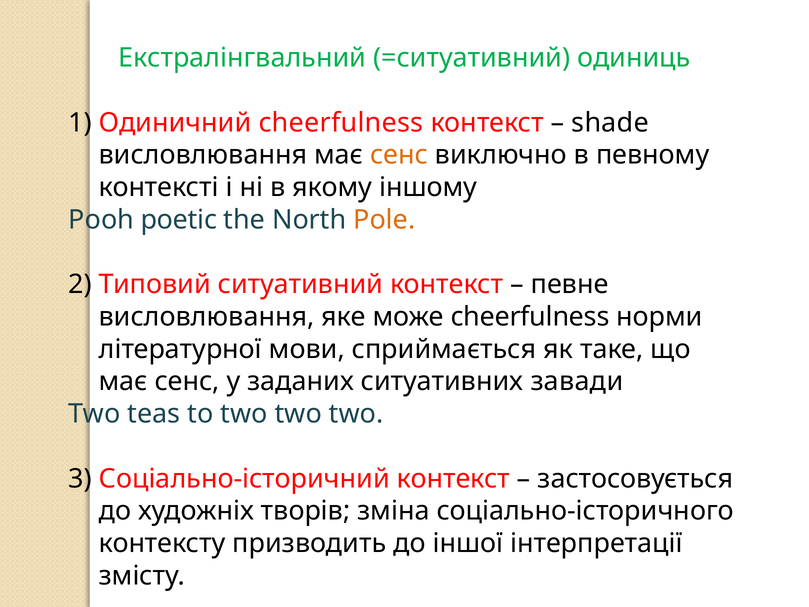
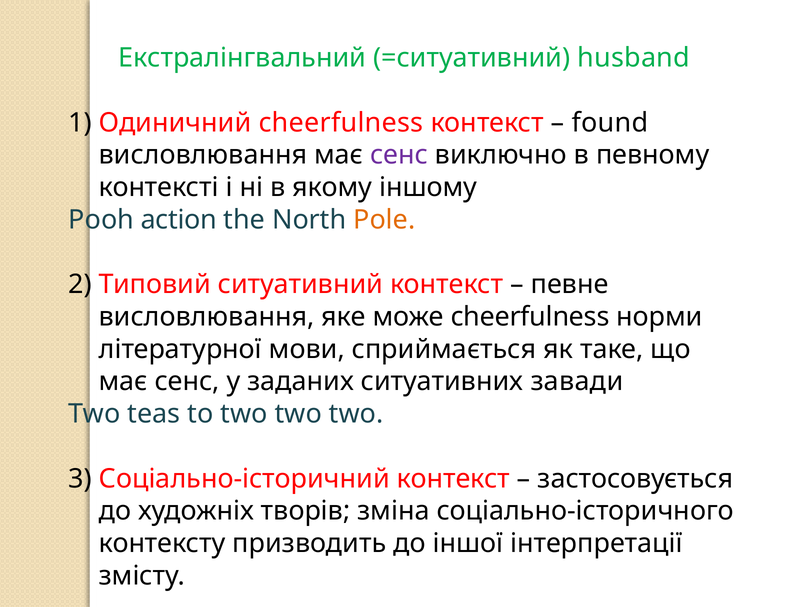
одиниць: одиниць -> husband (634, 58)
shade: shade -> found (610, 123)
сенс colour: orange -> purple (399, 155)
poetic: poetic -> action (179, 220)
